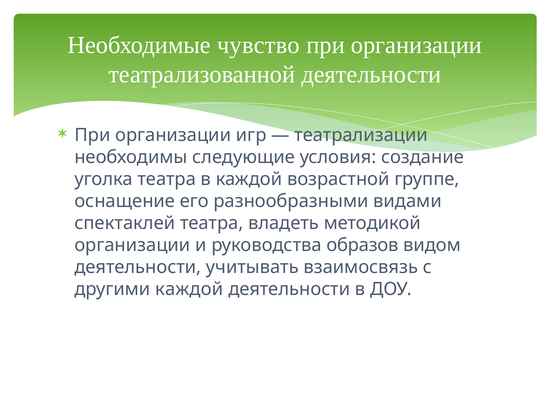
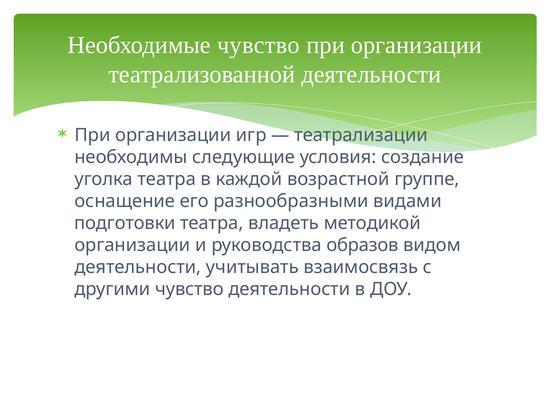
спектаклей: спектаклей -> подготовки (125, 223)
другими каждой: каждой -> чувство (189, 289)
